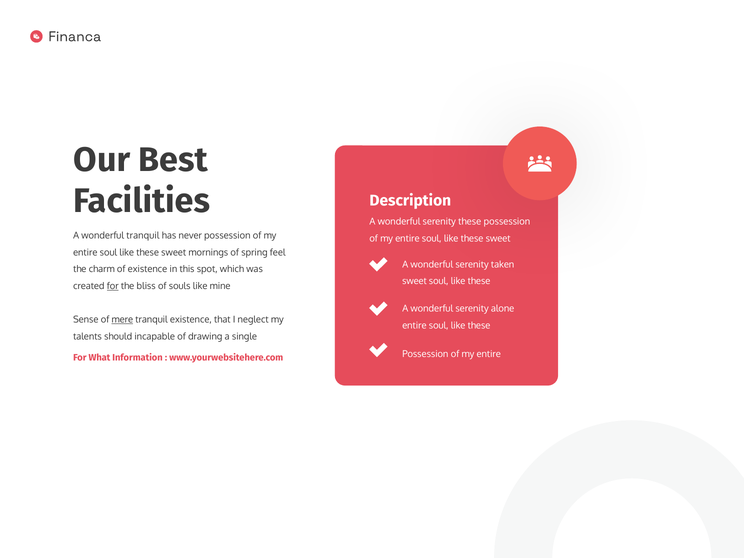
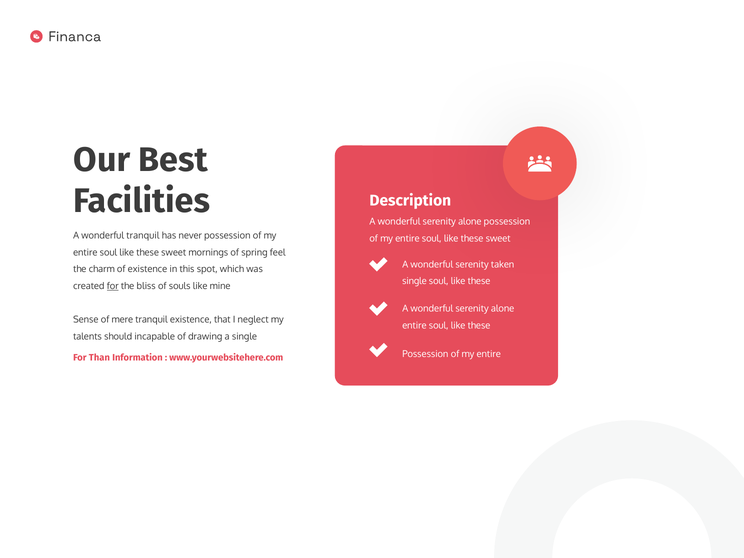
these: these -> alone (470, 222)
sweet: sweet -> single (414, 281)
mere underline: present -> none (122, 320)
What: What -> Than (99, 358)
